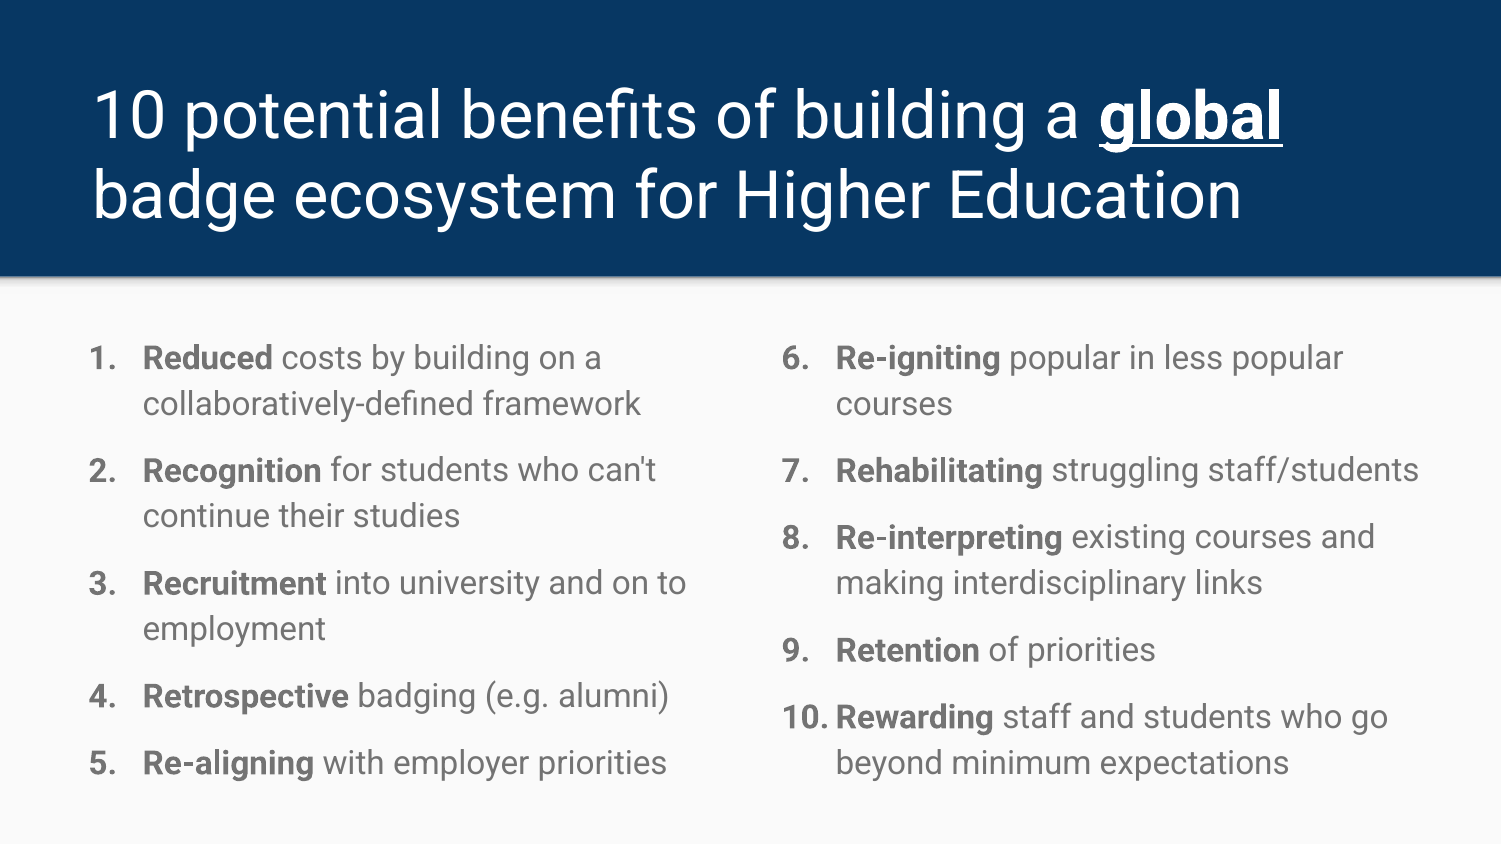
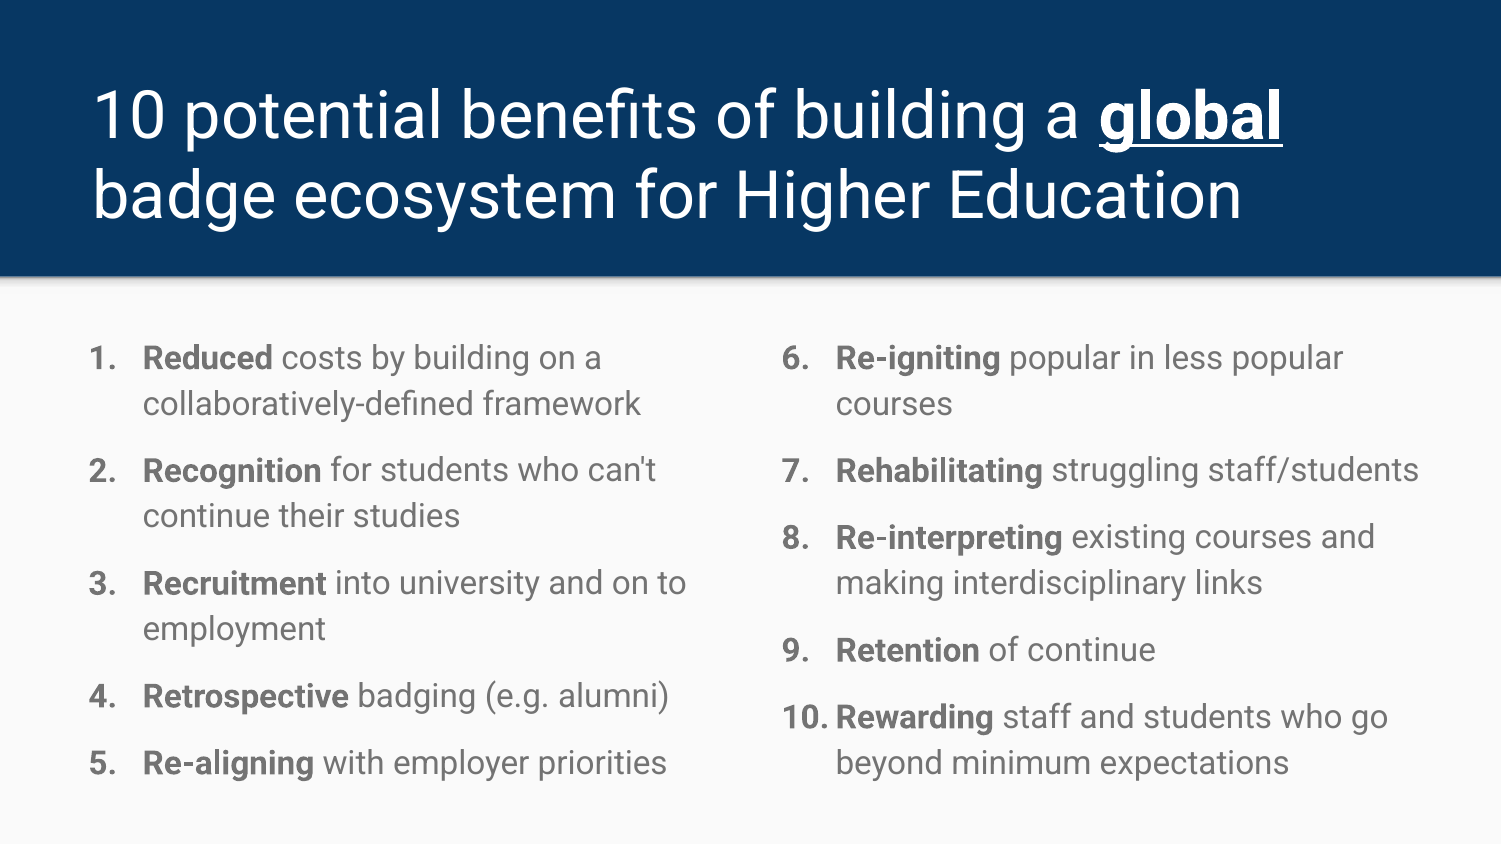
of priorities: priorities -> continue (1092, 651)
